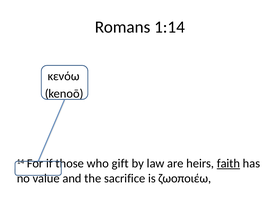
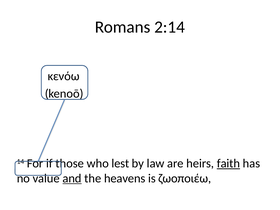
1:14: 1:14 -> 2:14 (170, 27)
gift: gift -> lest (120, 163)
and underline: none -> present (72, 178)
sacrifice: sacrifice -> heavens (125, 178)
